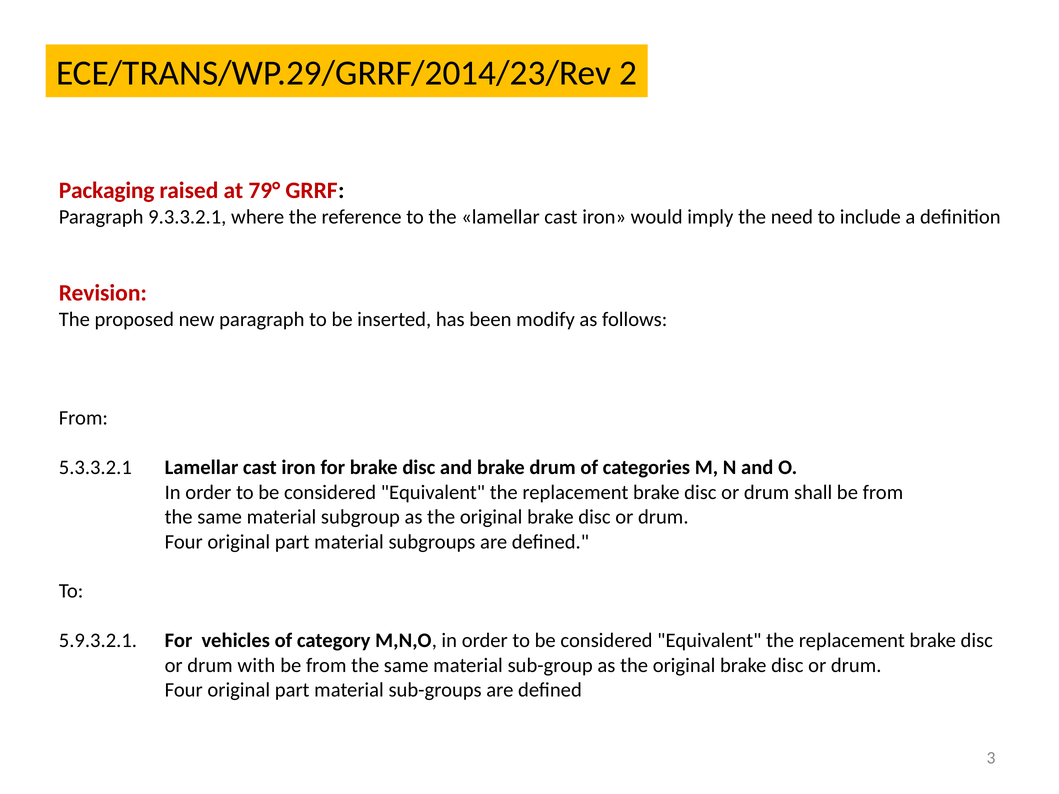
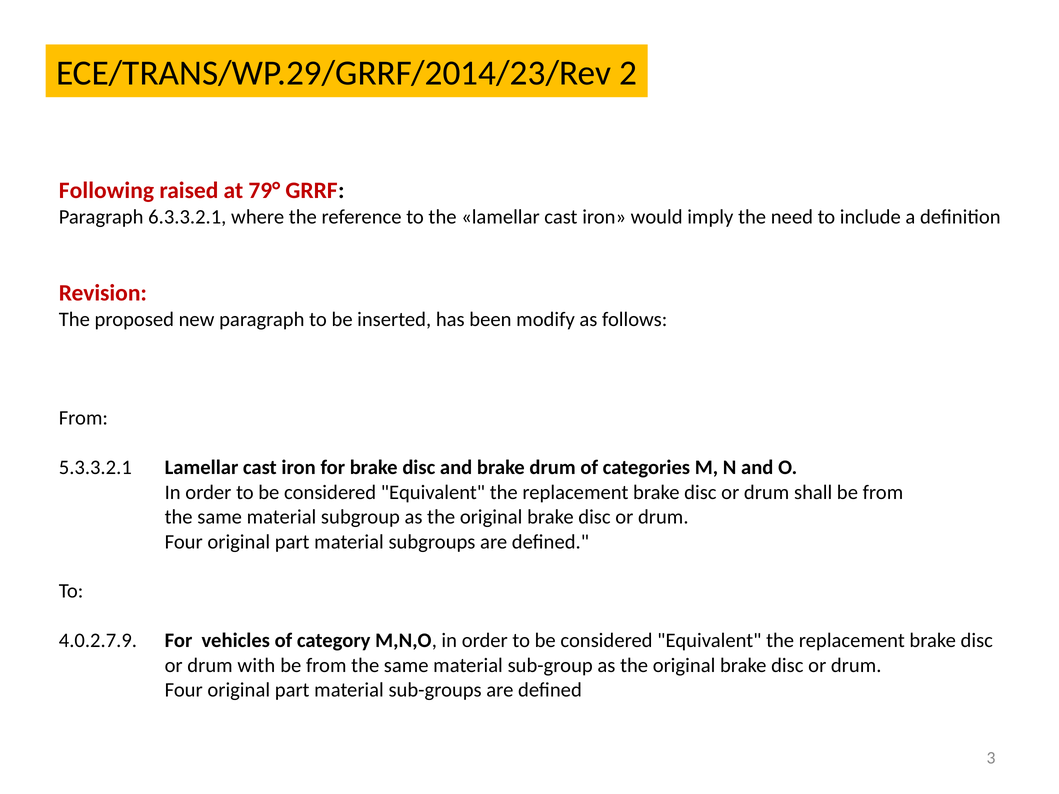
Packaging: Packaging -> Following (106, 191)
9.3.3.2.1: 9.3.3.2.1 -> 6.3.3.2.1 (187, 217)
5.9.3.2.1: 5.9.3.2.1 -> 4.0.2.7.9 (98, 641)
